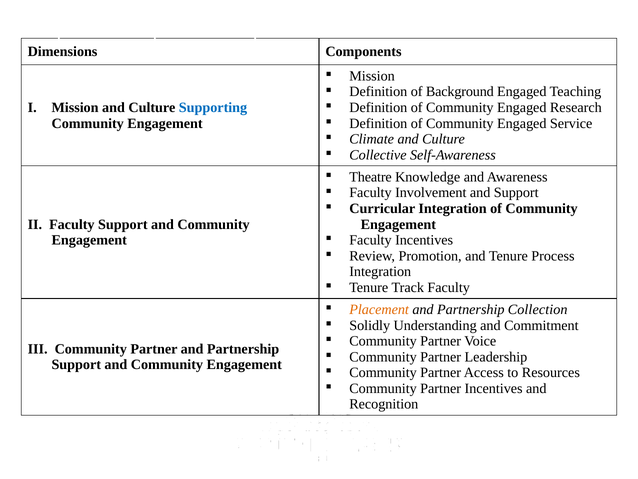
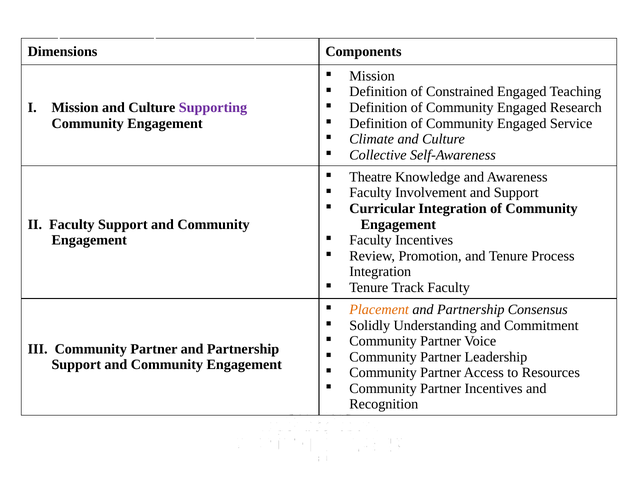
Background: Background -> Constrained (460, 92)
Supporting colour: blue -> purple (213, 107)
Collection: Collection -> Consensus (538, 309)
